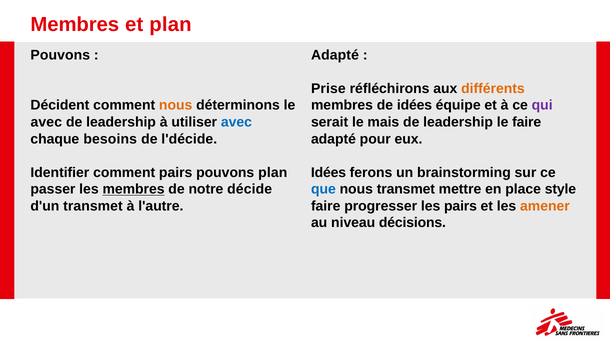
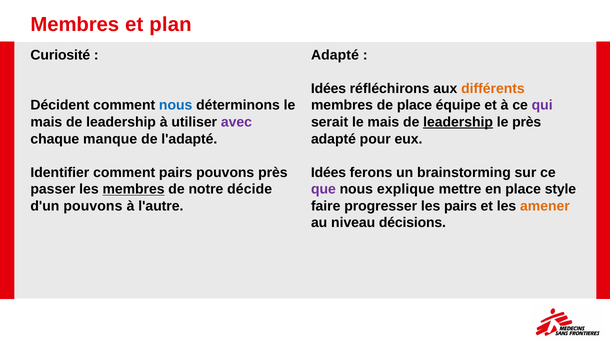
Pouvons: Pouvons -> Curiosité (60, 55)
Prise: Prise -> Idées (328, 89)
nous colour: orange -> blue (176, 105)
de idées: idées -> place (414, 105)
avec: avec -> mais (46, 122)
avec colour: blue -> purple (236, 122)
leadership underline: none -> present (458, 122)
le faire: faire -> près (527, 122)
besoins: besoins -> manque (110, 139)
l'décide: l'décide -> l'adapté (189, 139)
pouvons plan: plan -> près (273, 172)
que colour: blue -> purple (323, 189)
nous transmet: transmet -> explique (406, 189)
d'un transmet: transmet -> pouvons (93, 206)
